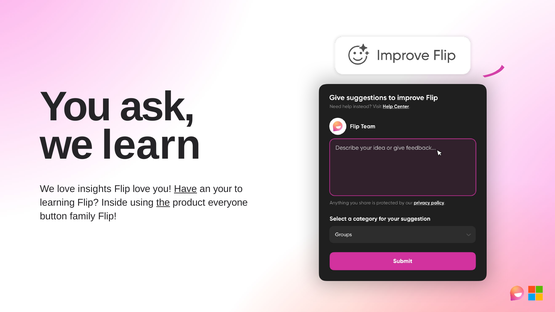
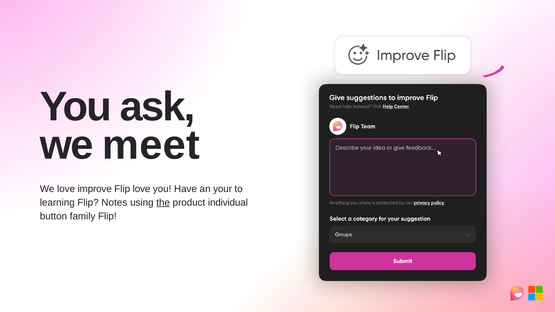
learn: learn -> meet (151, 145)
insights: insights -> improve (95, 189)
Have underline: present -> none (185, 189)
Inside: Inside -> Notes (114, 203)
everyone: everyone -> individual (228, 203)
